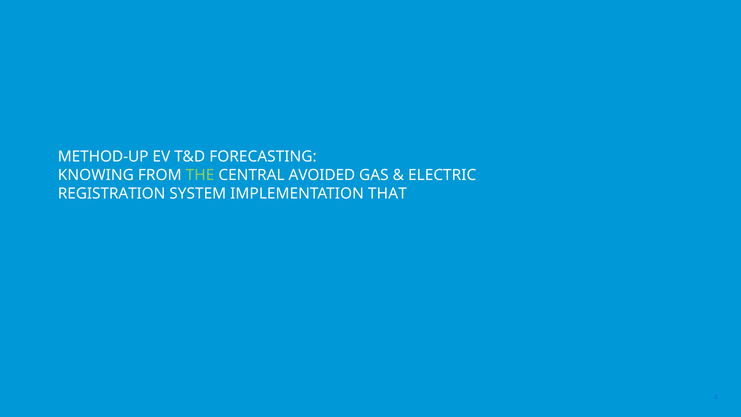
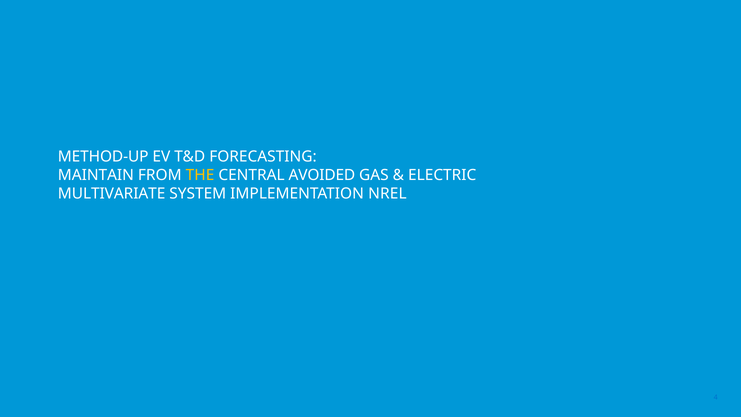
KNOWING: KNOWING -> MAINTAIN (96, 175)
THE colour: light green -> yellow (200, 175)
REGISTRATION: REGISTRATION -> MULTIVARIATE (112, 194)
THAT: THAT -> NREL (387, 194)
